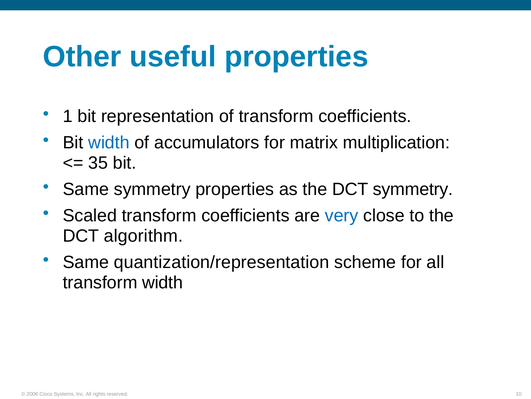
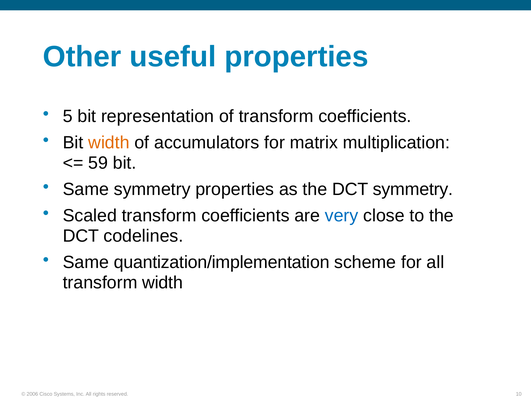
1: 1 -> 5 (68, 116)
width colour: blue -> orange (109, 142)
35: 35 -> 59 (98, 163)
algorithm: algorithm -> codelines (143, 236)
quantization/representation: quantization/representation -> quantization/implementation (222, 262)
